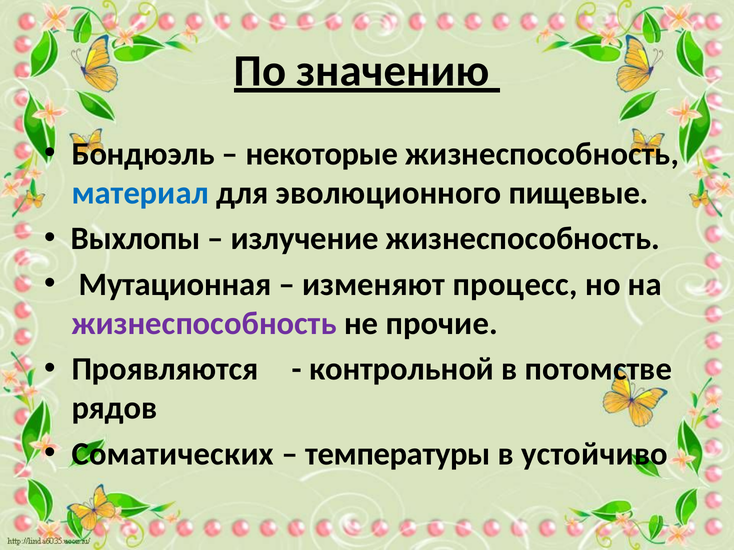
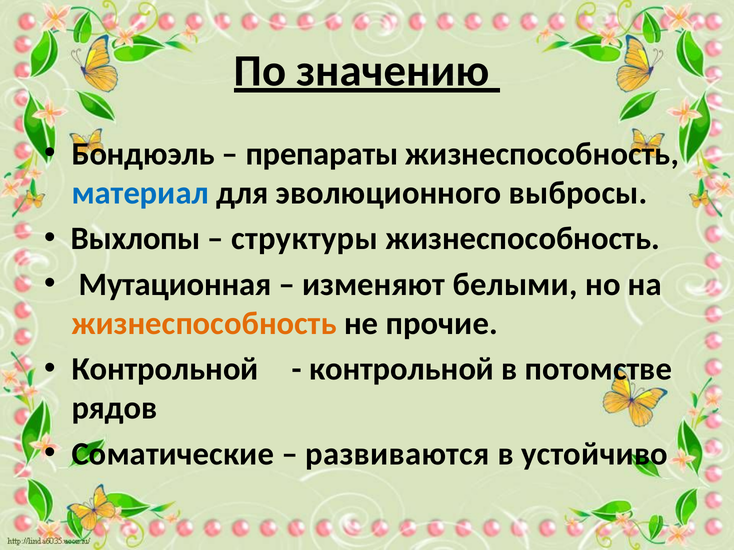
некоторые: некоторые -> препараты (322, 154)
пищевые: пищевые -> выбросы (578, 193)
излучение: излучение -> структуры (305, 239)
процесс: процесс -> белыми (515, 285)
жизнеспособность colour: purple -> orange (204, 324)
Проявляются: Проявляются -> Контрольной (165, 369)
Соматических: Соматических -> Соматические (173, 454)
температуры: температуры -> развиваются (398, 454)
